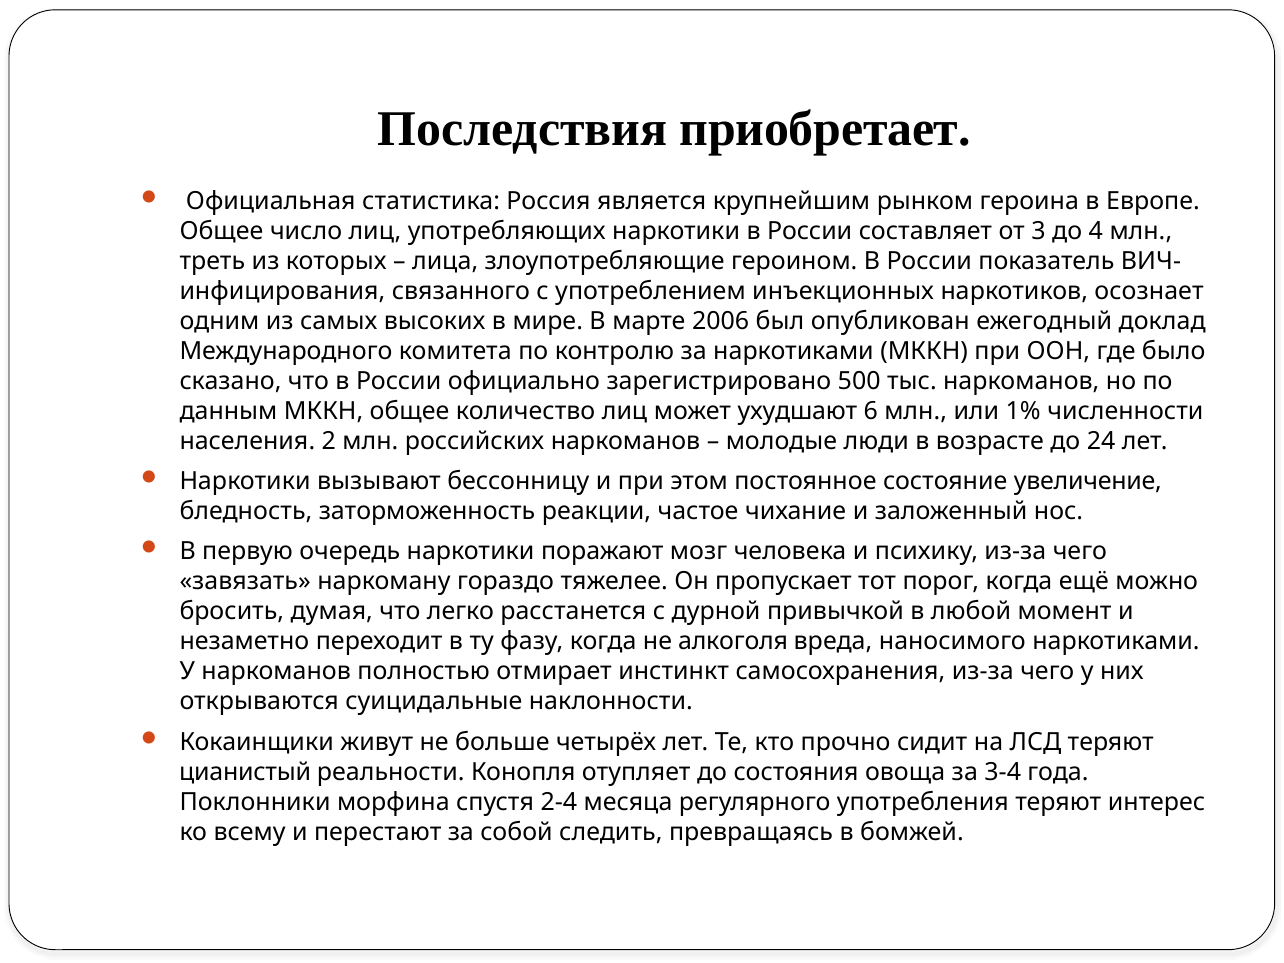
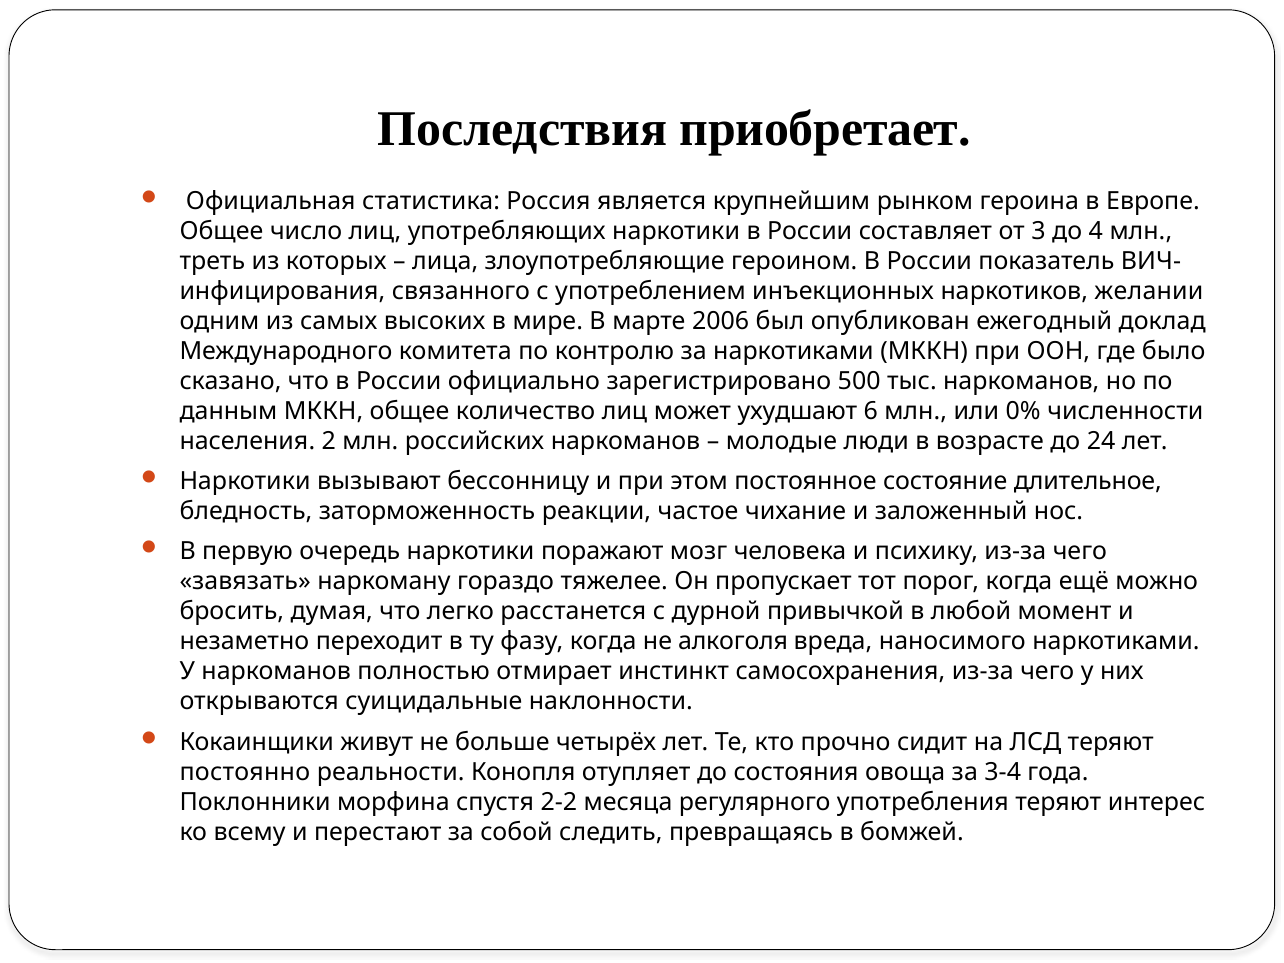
осознает: осознает -> желании (1149, 291)
1%: 1% -> 0% (1023, 411)
увеличение: увеличение -> длительное (1088, 481)
цианистый: цианистый -> постоянно (245, 772)
2-4: 2-4 -> 2-2 (559, 802)
